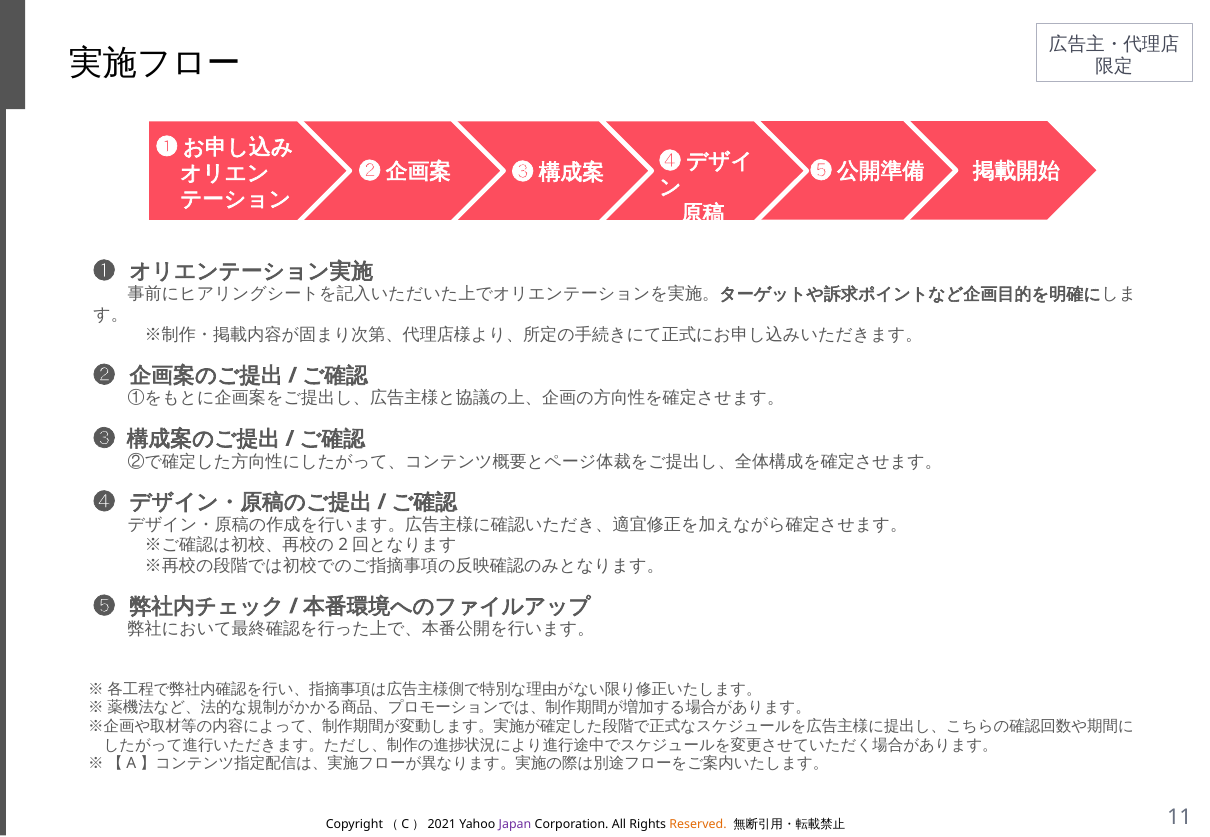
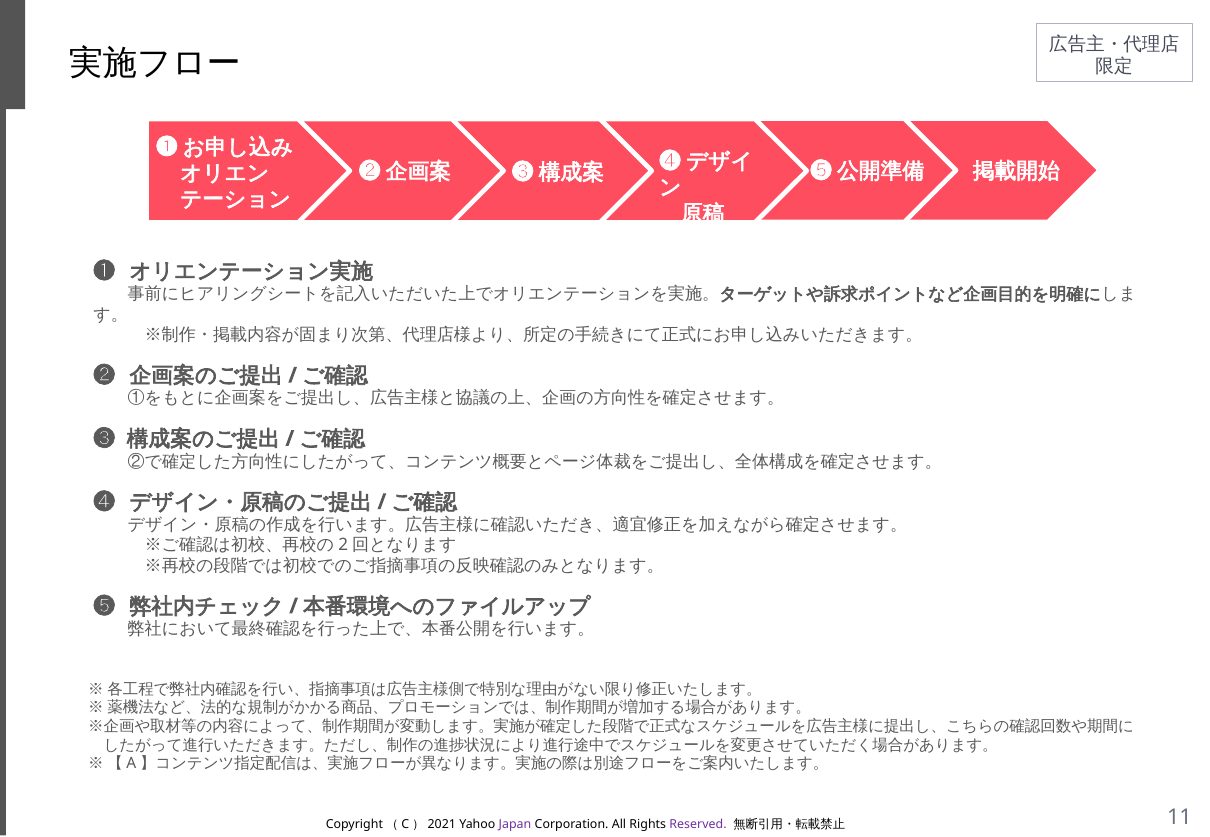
Reserved colour: orange -> purple (698, 825)
